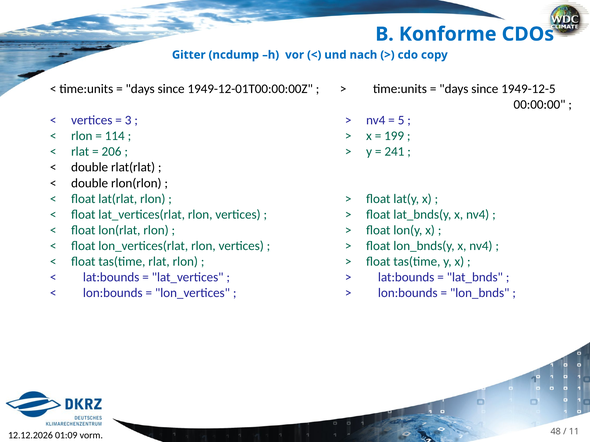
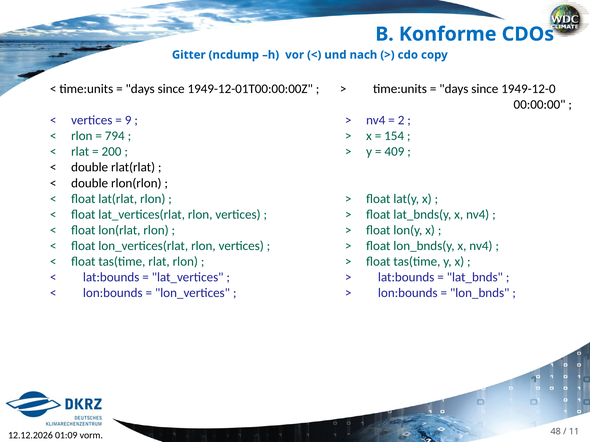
1949-12-5: 1949-12-5 -> 1949-12-0 (528, 89)
3: 3 -> 9 (128, 120)
5: 5 -> 2 (401, 120)
114: 114 -> 794 (115, 136)
199: 199 -> 154 (394, 136)
206: 206 -> 200 (112, 152)
241: 241 -> 409 (394, 152)
